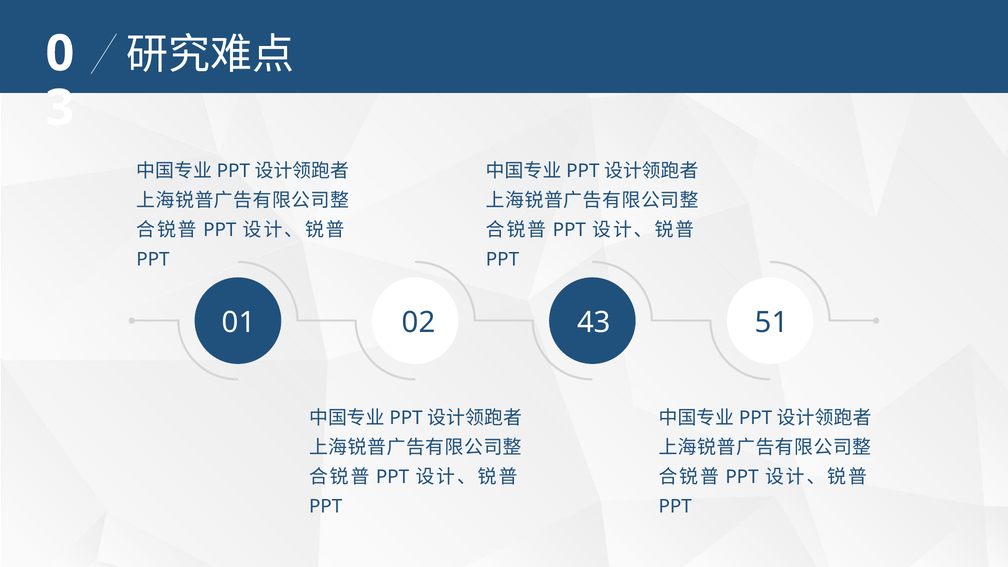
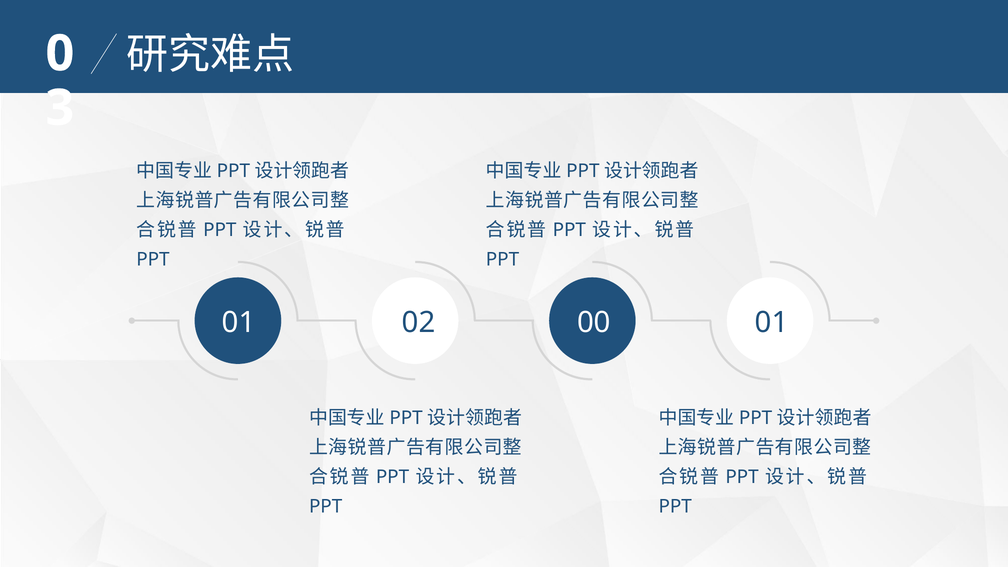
43: 43 -> 00 (594, 323)
02 51: 51 -> 01 (772, 323)
